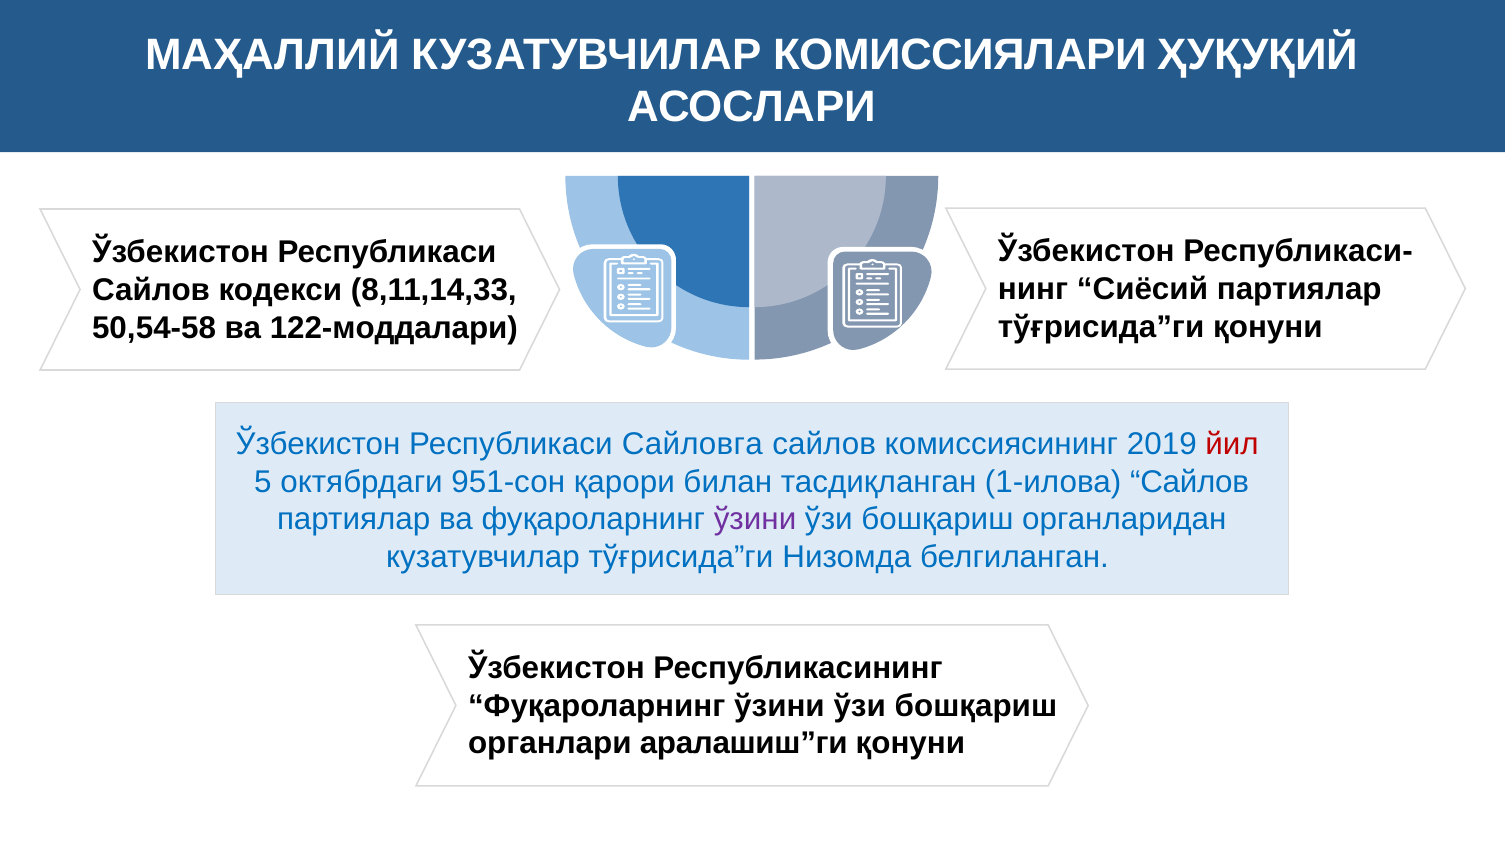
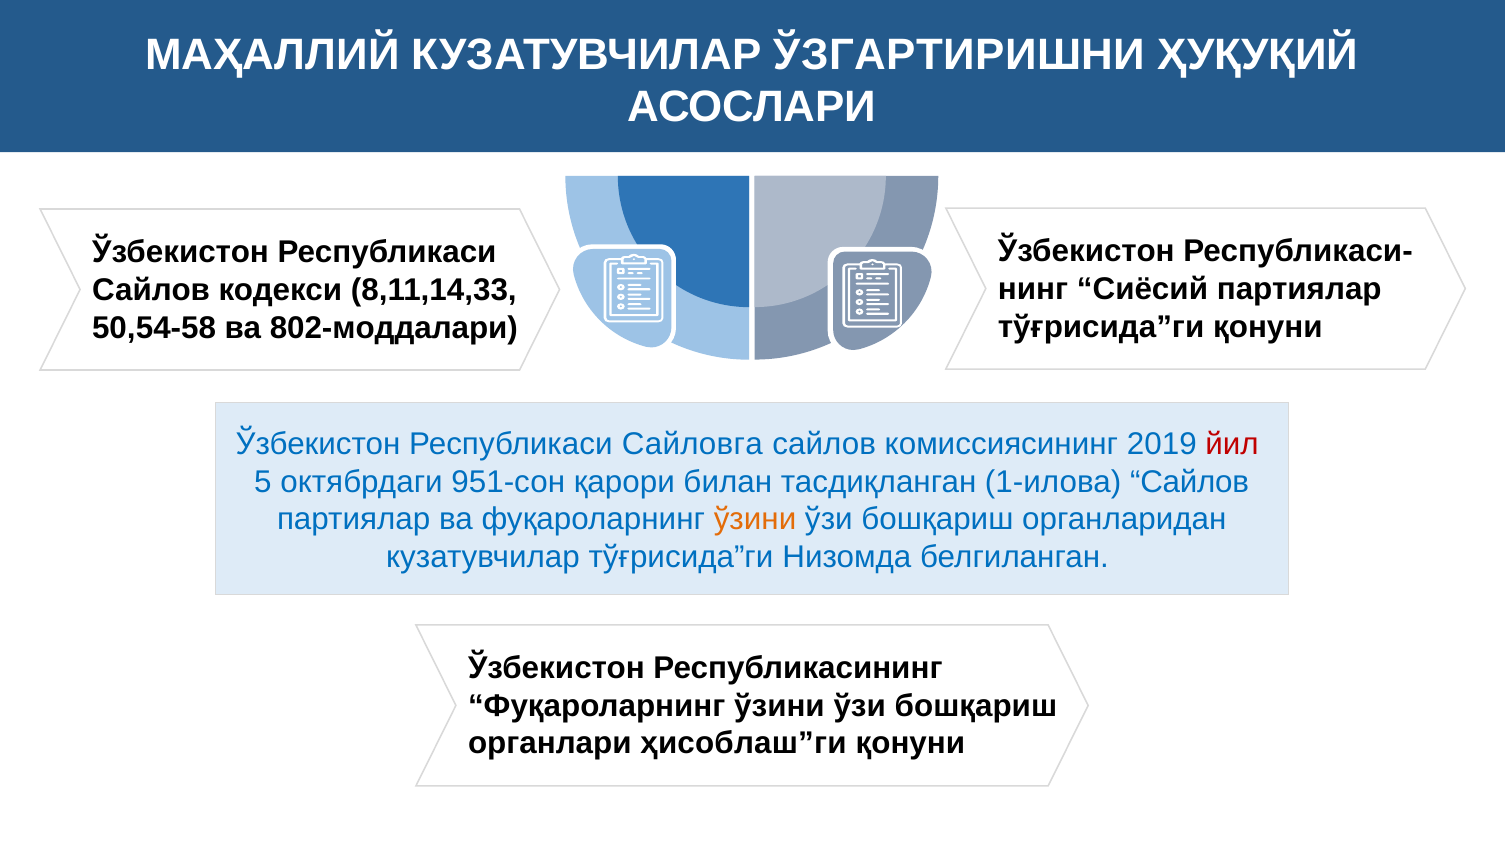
КОМИССИЯЛАРИ: КОМИССИЯЛАРИ -> ЎЗГАРТИРИШНИ (960, 54)
122-моддалари: 122-моддалари -> 802-моддалари (394, 327)
ўзини colour: purple -> orange (755, 519)
аралашиш”ги: аралашиш”ги -> ҳисоблаш”ги (743, 743)
